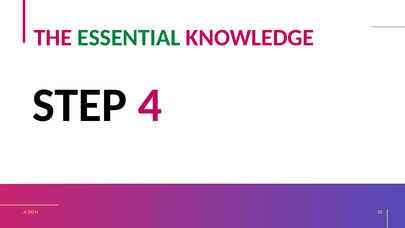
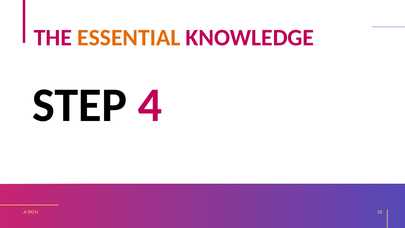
ESSENTIAL colour: green -> orange (129, 38)
